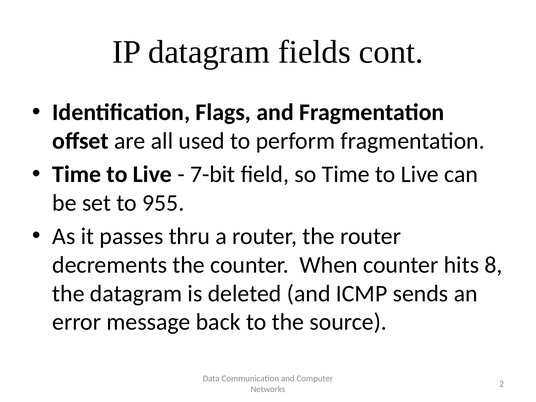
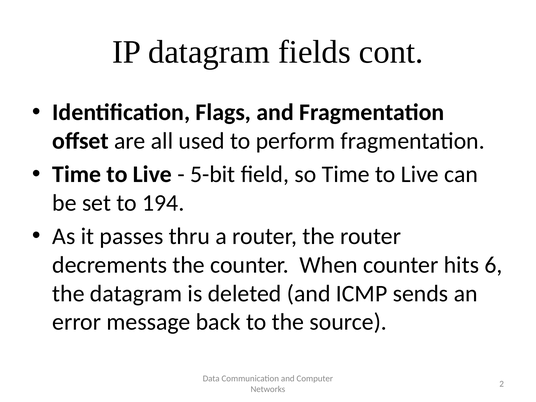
7-bit: 7-bit -> 5-bit (213, 174)
955: 955 -> 194 (163, 203)
8: 8 -> 6 (493, 265)
